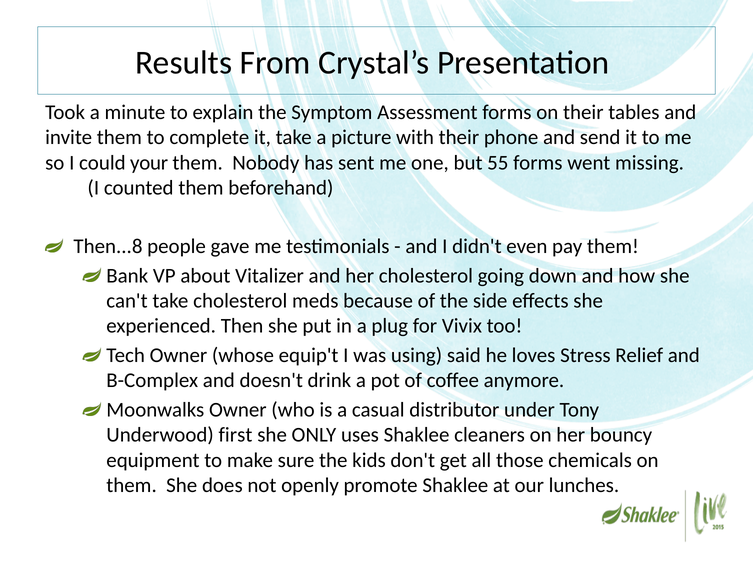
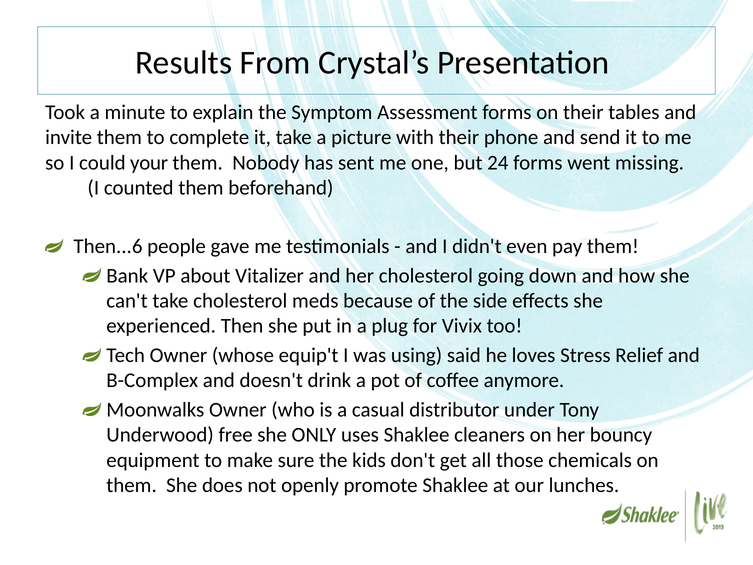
55: 55 -> 24 (498, 163)
Then...8: Then...8 -> Then...6 (108, 246)
first: first -> free (236, 435)
